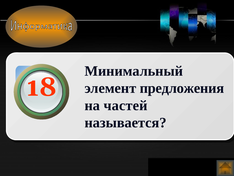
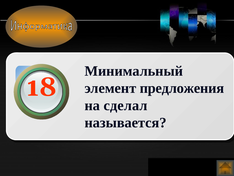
частей: частей -> сделал (126, 105)
